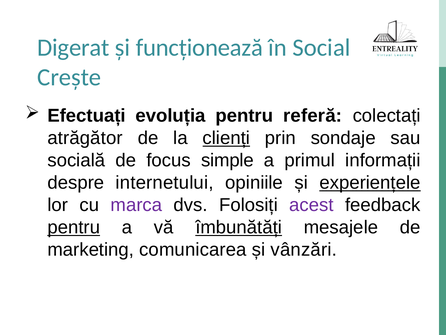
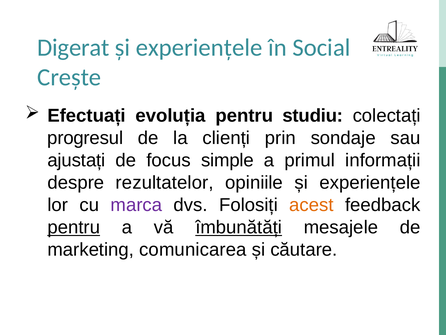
funcționează: funcționează -> experiențele (199, 48)
referă: referă -> studiu (313, 116)
atrăgător: atrăgător -> progresul (85, 138)
clienți underline: present -> none (226, 138)
socială: socială -> ajustați (76, 160)
internetului: internetului -> rezultatelor (165, 183)
experiențele underline: present -> none (370, 183)
acest colour: purple -> orange (312, 205)
vânzări: vânzări -> căutare (304, 249)
